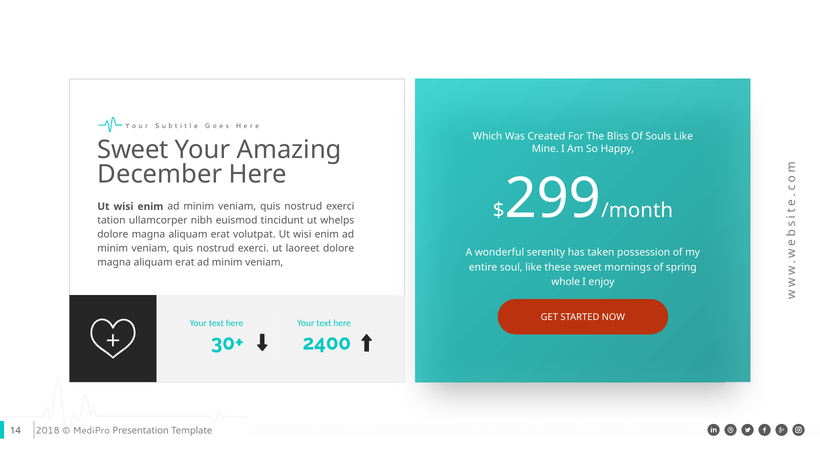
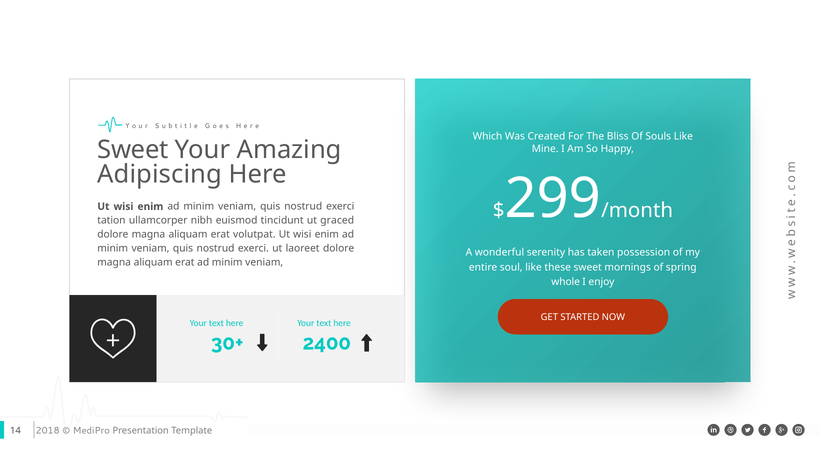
December: December -> Adipiscing (160, 174)
whelps: whelps -> graced (337, 221)
